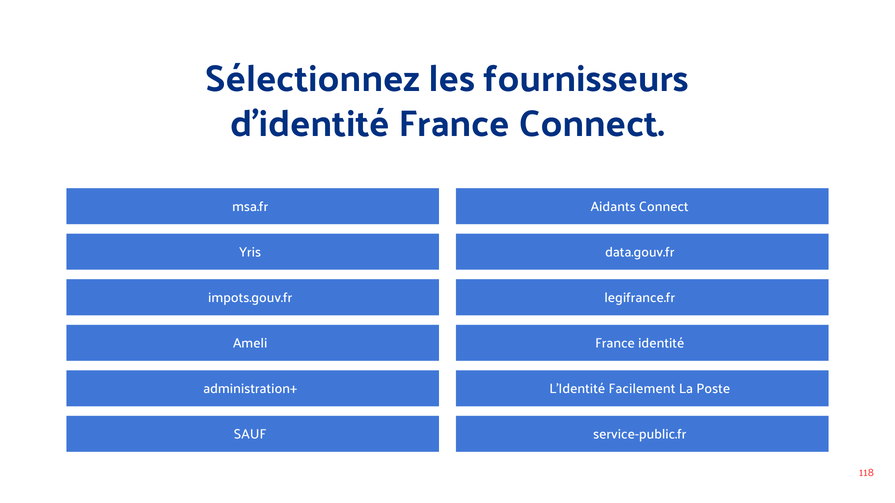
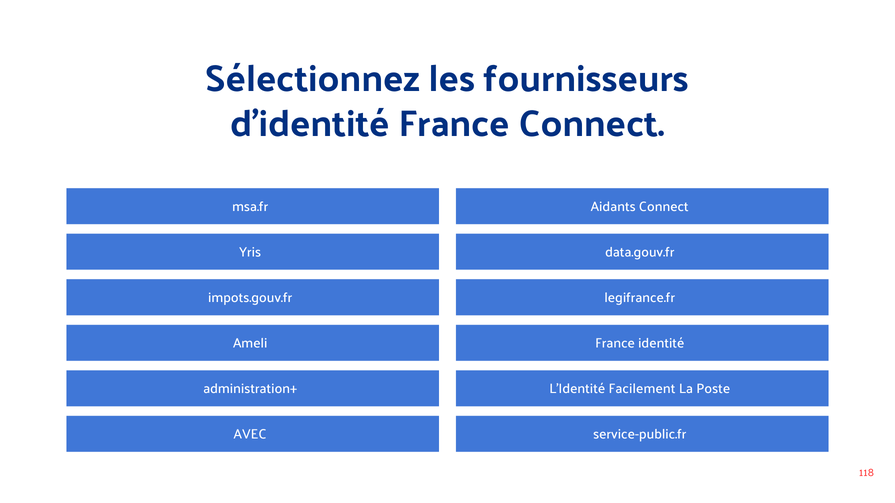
SAUF: SAUF -> AVEC (250, 435)
